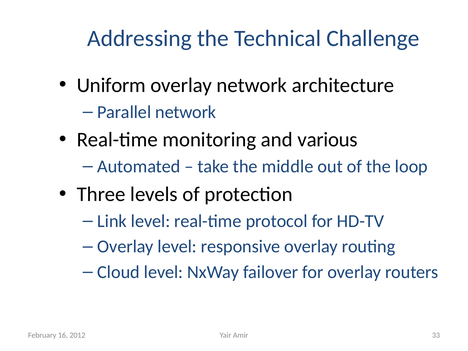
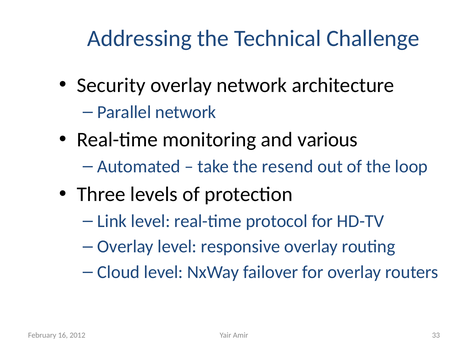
Uniform: Uniform -> Security (111, 85)
middle: middle -> resend (288, 167)
